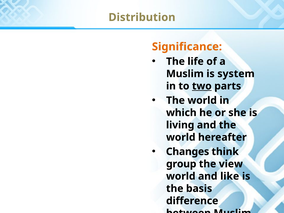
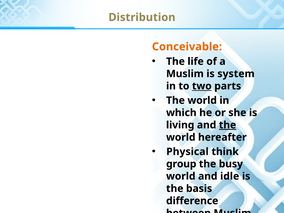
Significance: Significance -> Conceivable (187, 47)
the underline: none -> present (228, 125)
Changes: Changes -> Physical (187, 152)
view: view -> busy (231, 164)
like: like -> idle (230, 176)
